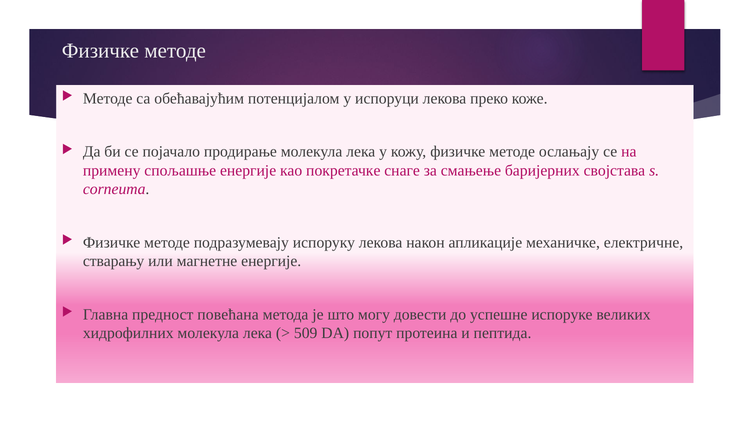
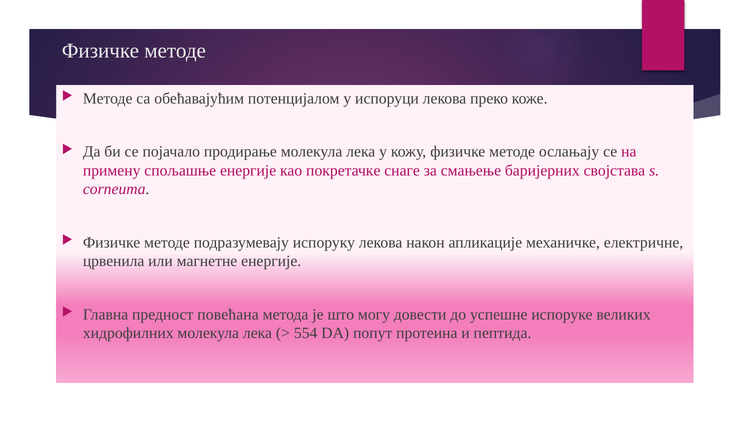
стварању: стварању -> црвенила (114, 261)
509: 509 -> 554 (306, 333)
